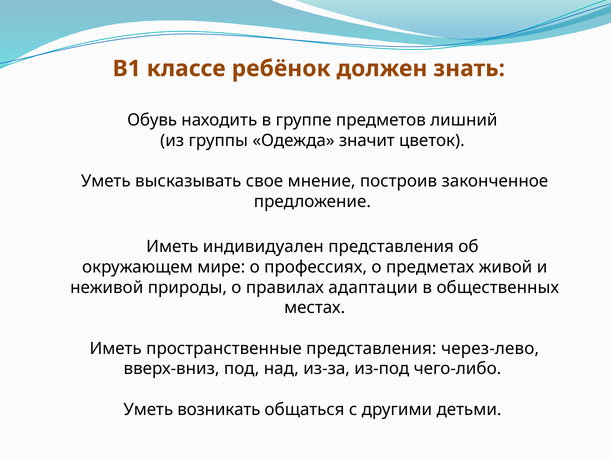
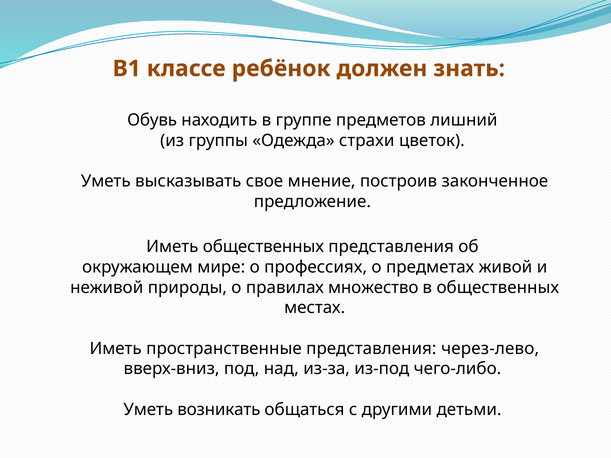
значит: значит -> страхи (367, 141)
Иметь индивидуален: индивидуален -> общественных (263, 247)
адаптации: адаптации -> множество (373, 288)
